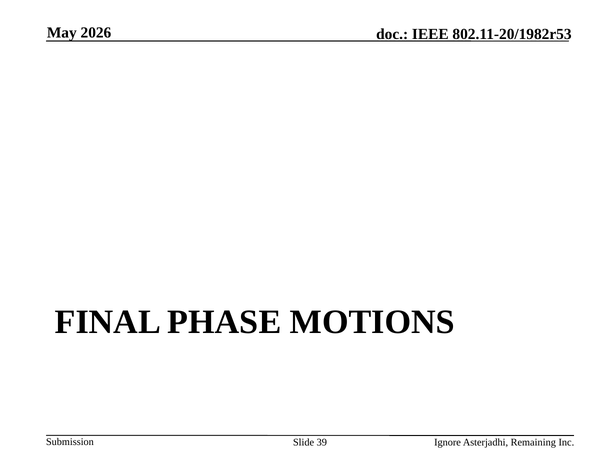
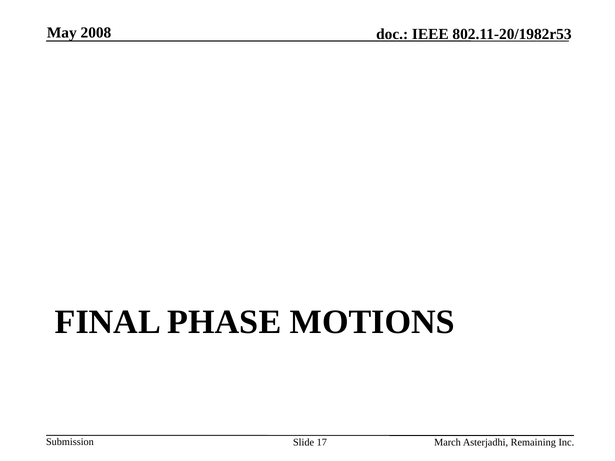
2026: 2026 -> 2008 (96, 33)
39: 39 -> 17 (322, 442)
Ignore: Ignore -> March (448, 442)
